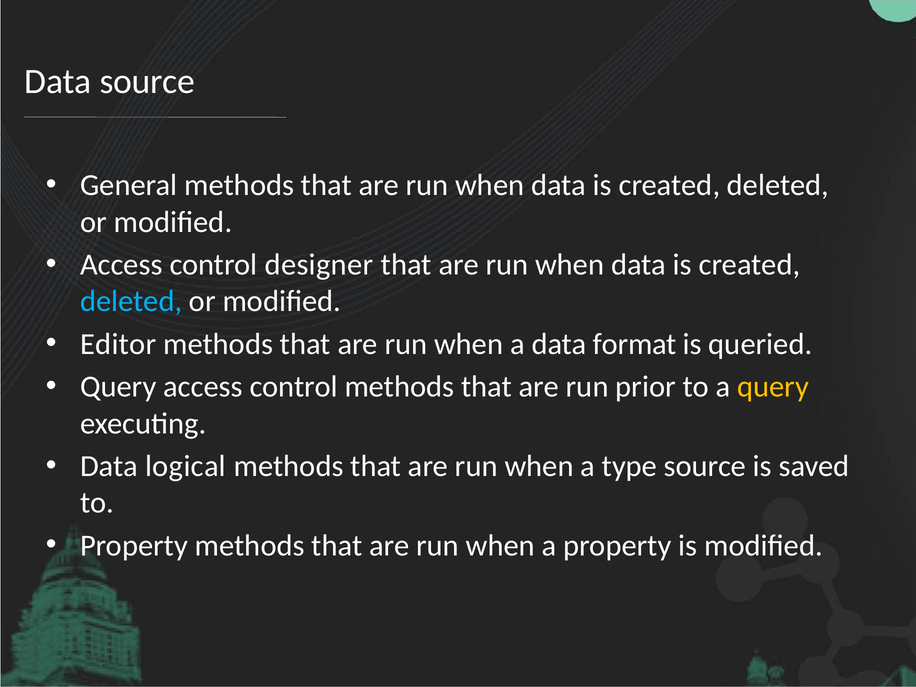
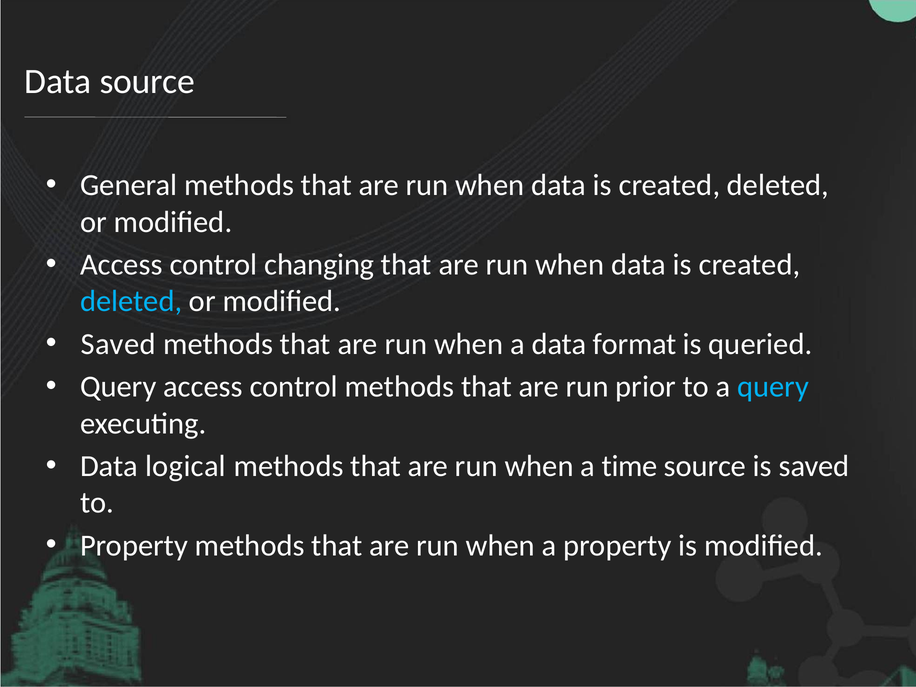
designer: designer -> changing (319, 265)
Editor: Editor -> Saved (118, 344)
query colour: yellow -> light blue (773, 387)
type: type -> time (630, 466)
